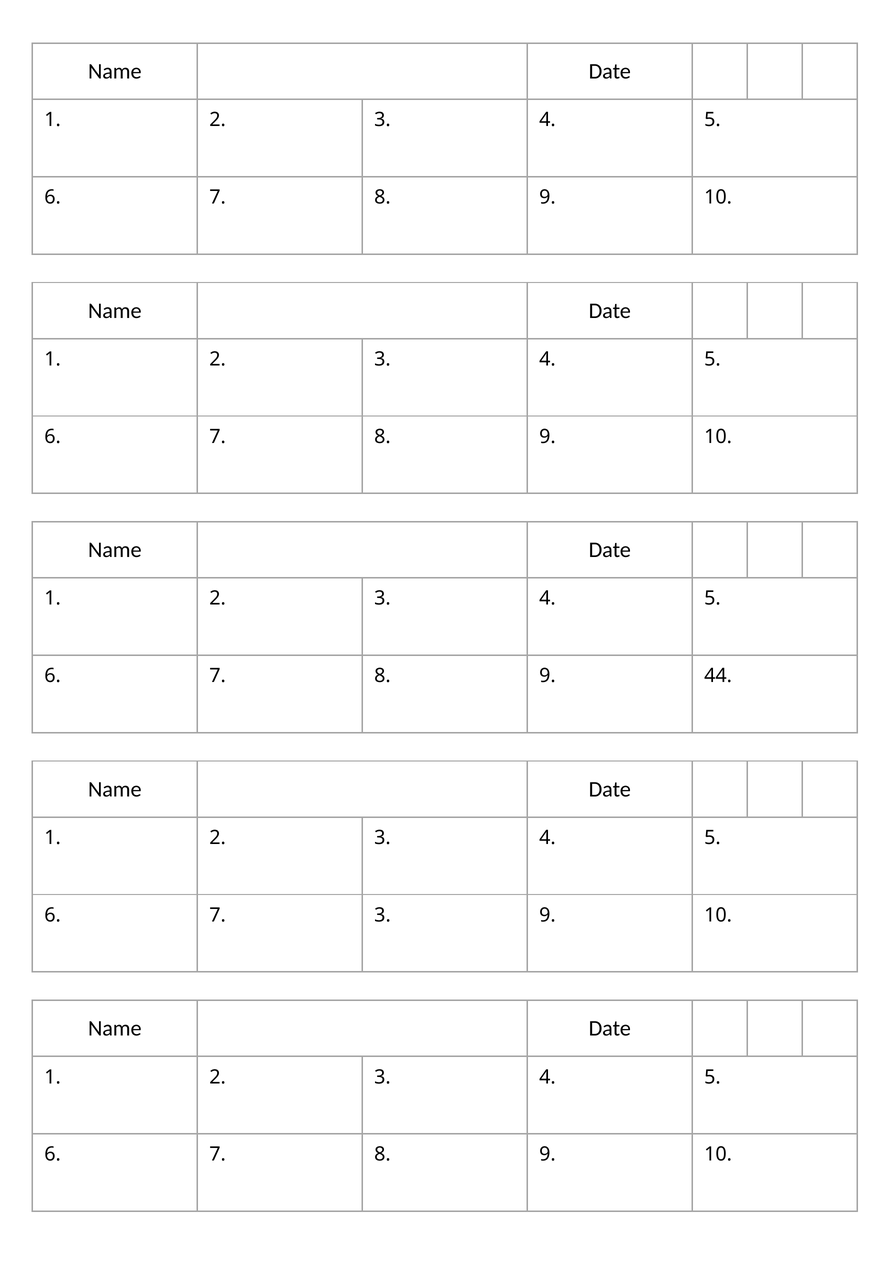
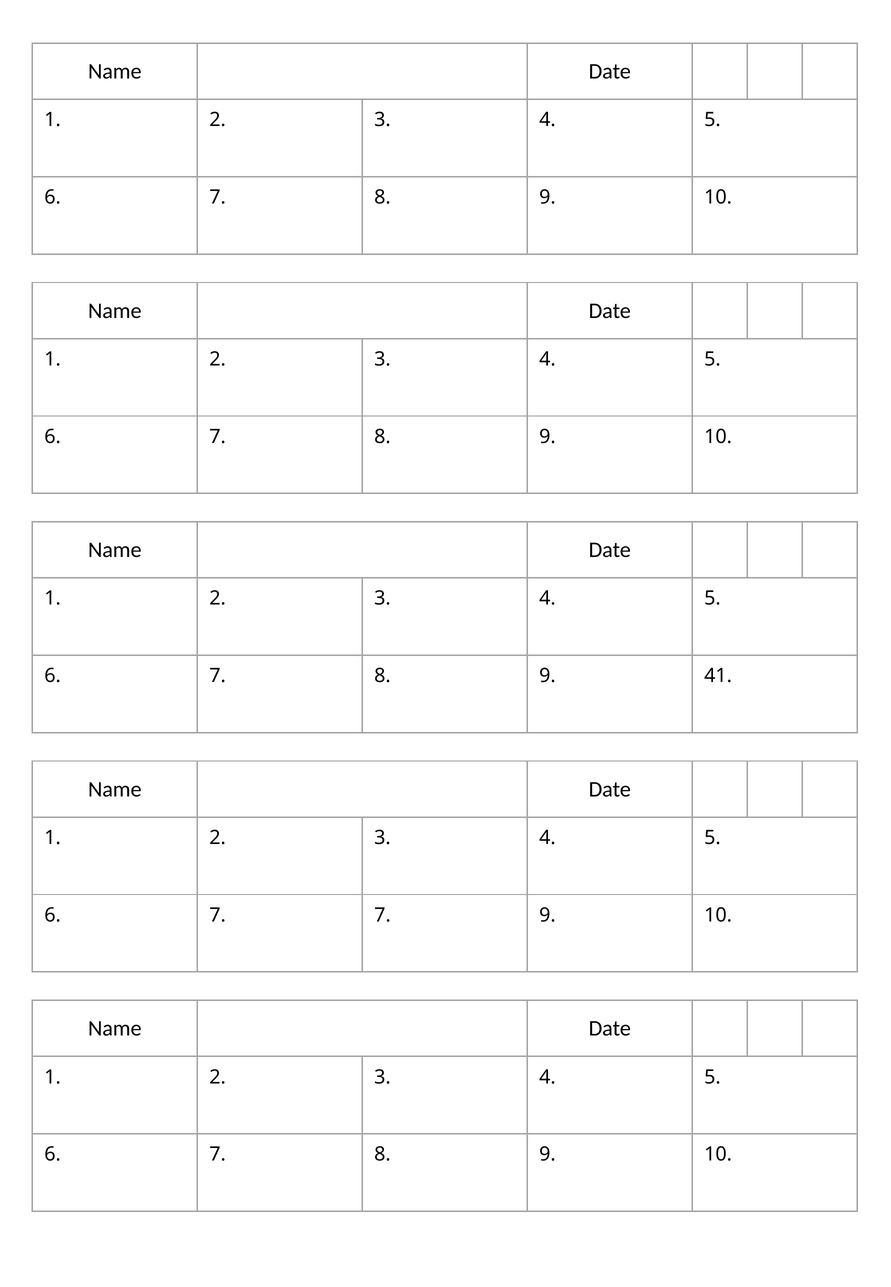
44: 44 -> 41 (718, 676)
7 3: 3 -> 7 (383, 915)
